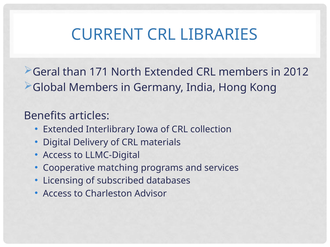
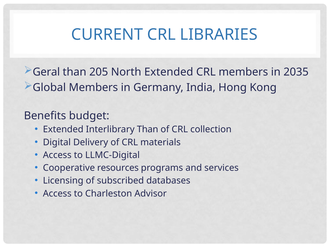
171: 171 -> 205 (99, 72)
2012: 2012 -> 2035 (296, 72)
articles: articles -> budget (89, 116)
Interlibrary Iowa: Iowa -> Than (148, 130)
matching: matching -> resources (118, 168)
